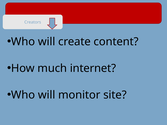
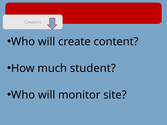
internet: internet -> student (93, 68)
